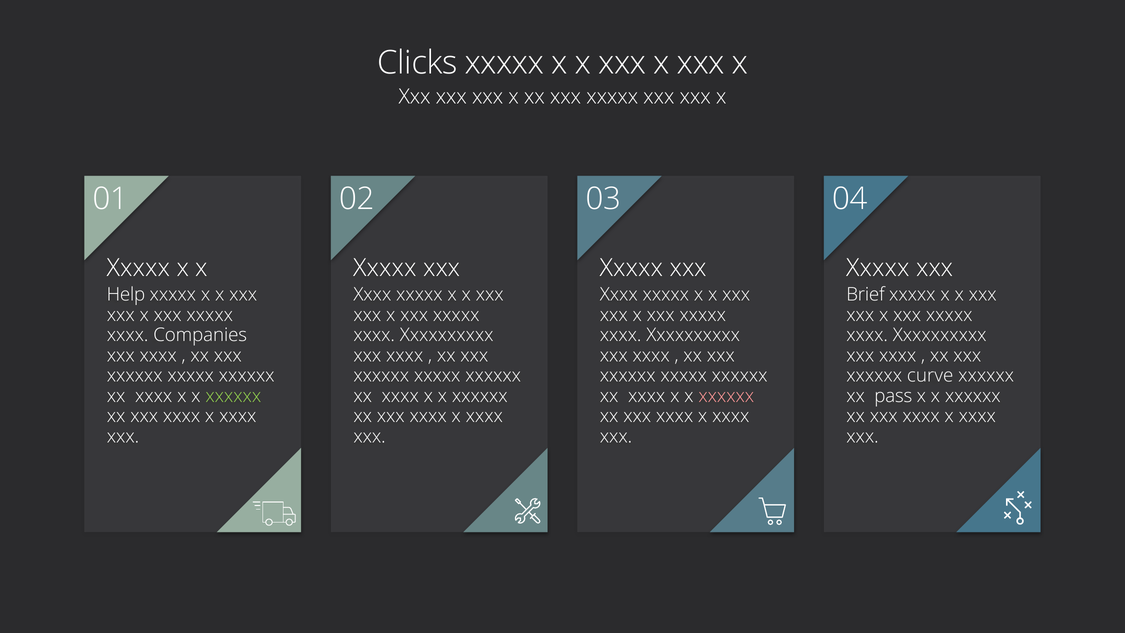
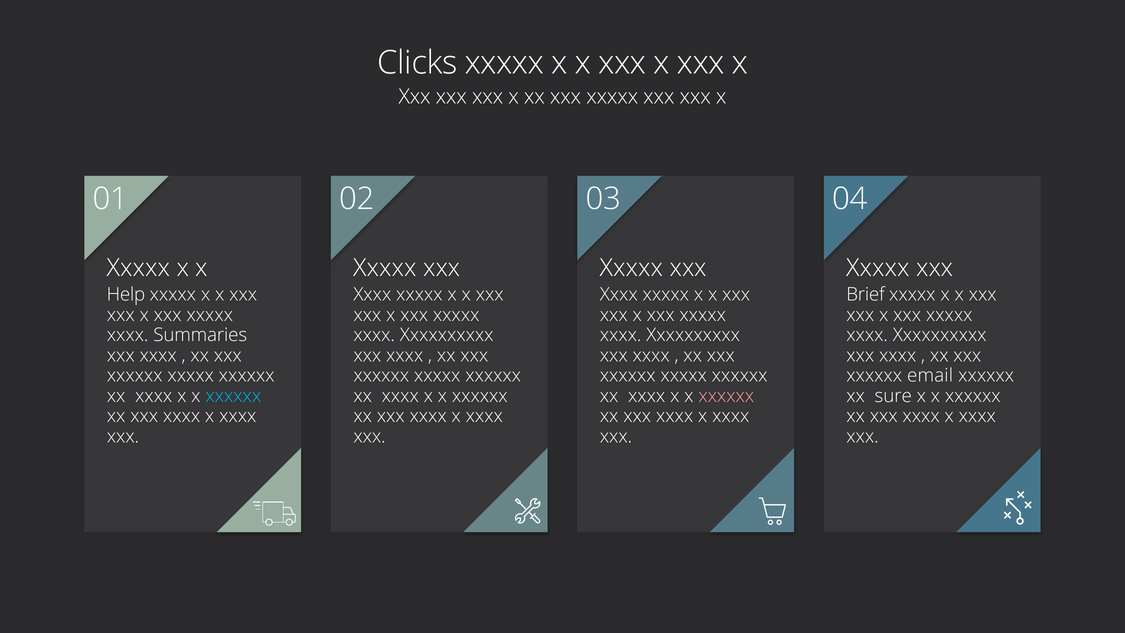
Companies: Companies -> Summaries (200, 335)
curve: curve -> email (930, 376)
xxxxxx colour: light green -> light blue (233, 396)
pass: pass -> sure (893, 396)
